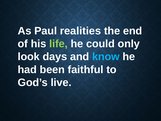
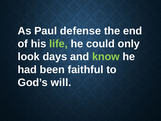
realities: realities -> defense (80, 31)
know colour: light blue -> light green (106, 57)
live: live -> will (61, 82)
